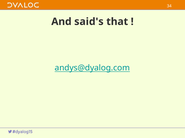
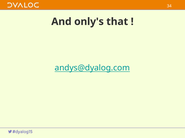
said's: said's -> only's (89, 22)
